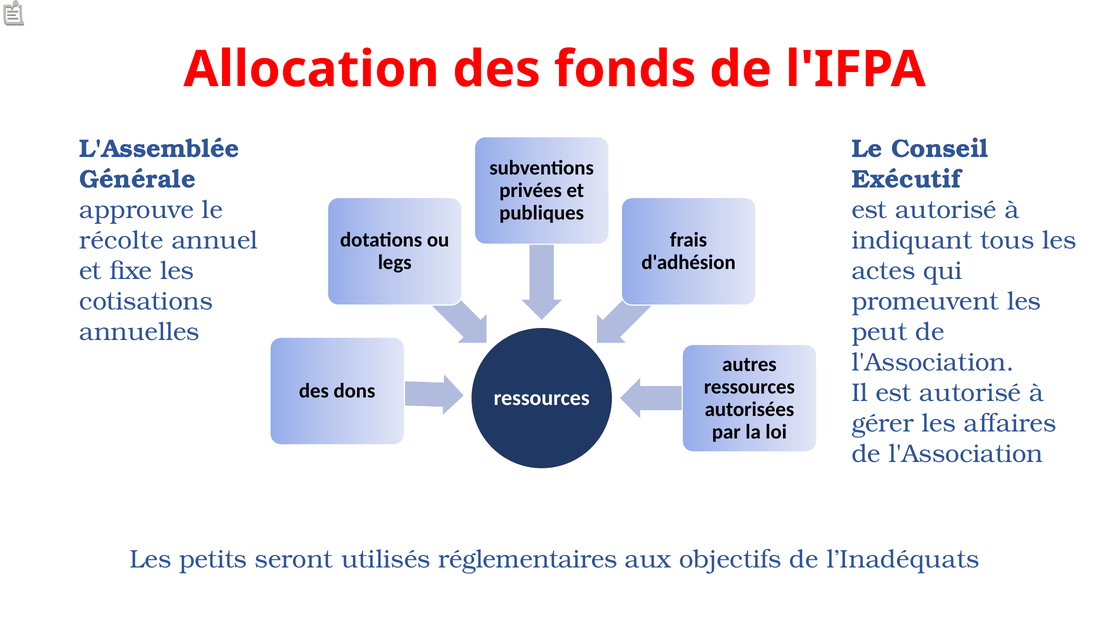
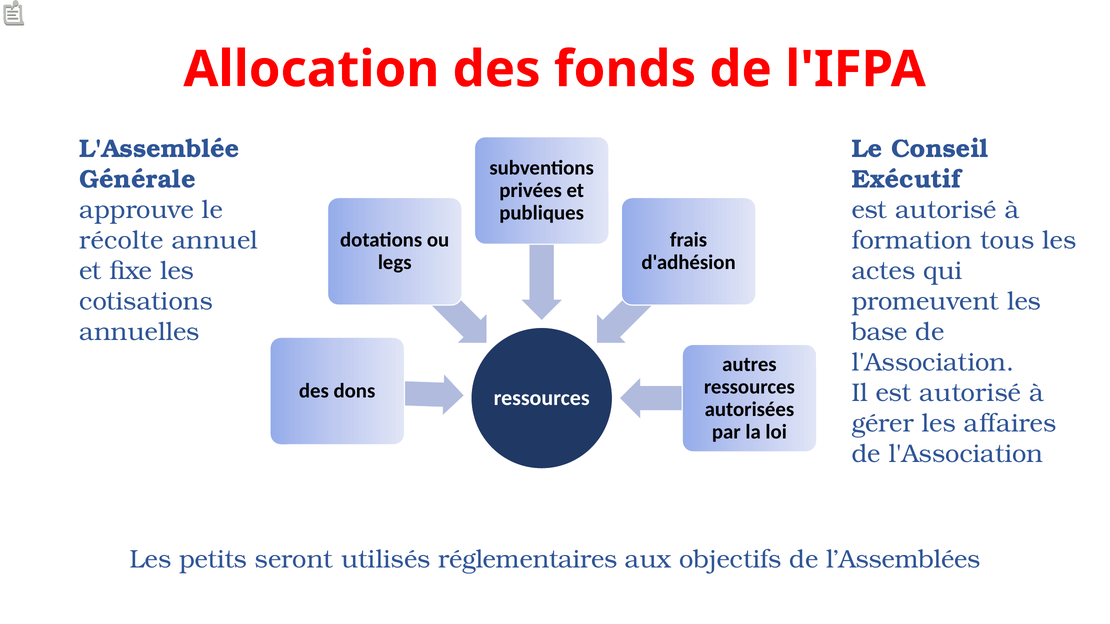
indiquant: indiquant -> formation (912, 241)
peut: peut -> base (880, 332)
l’Inadéquats: l’Inadéquats -> l’Assemblées (903, 559)
